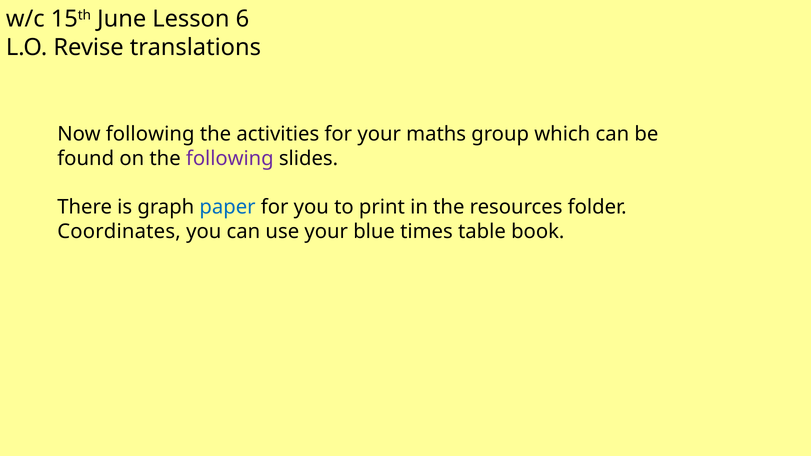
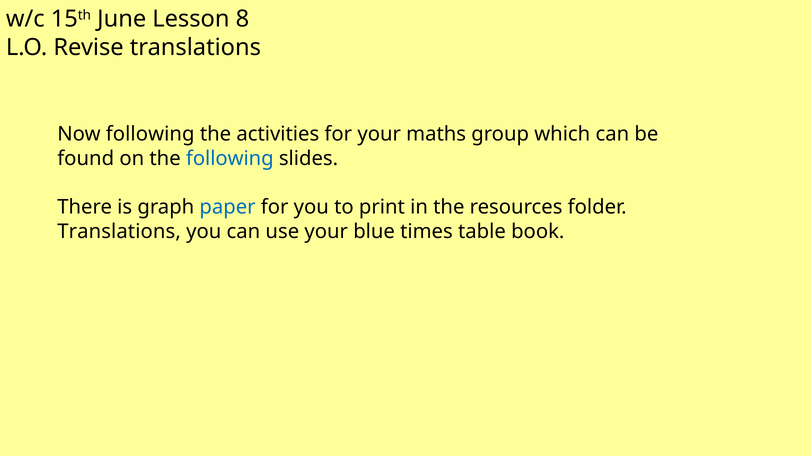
6: 6 -> 8 (242, 19)
following colour: purple -> blue (230, 159)
Coordinates: Coordinates -> Translations (119, 232)
